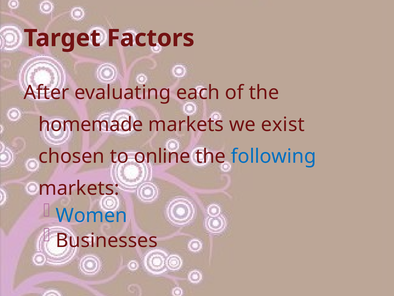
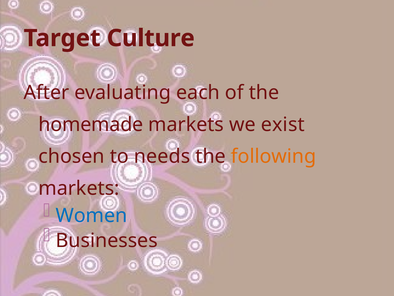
Factors: Factors -> Culture (151, 38)
online: online -> needs (162, 156)
following colour: blue -> orange (274, 156)
